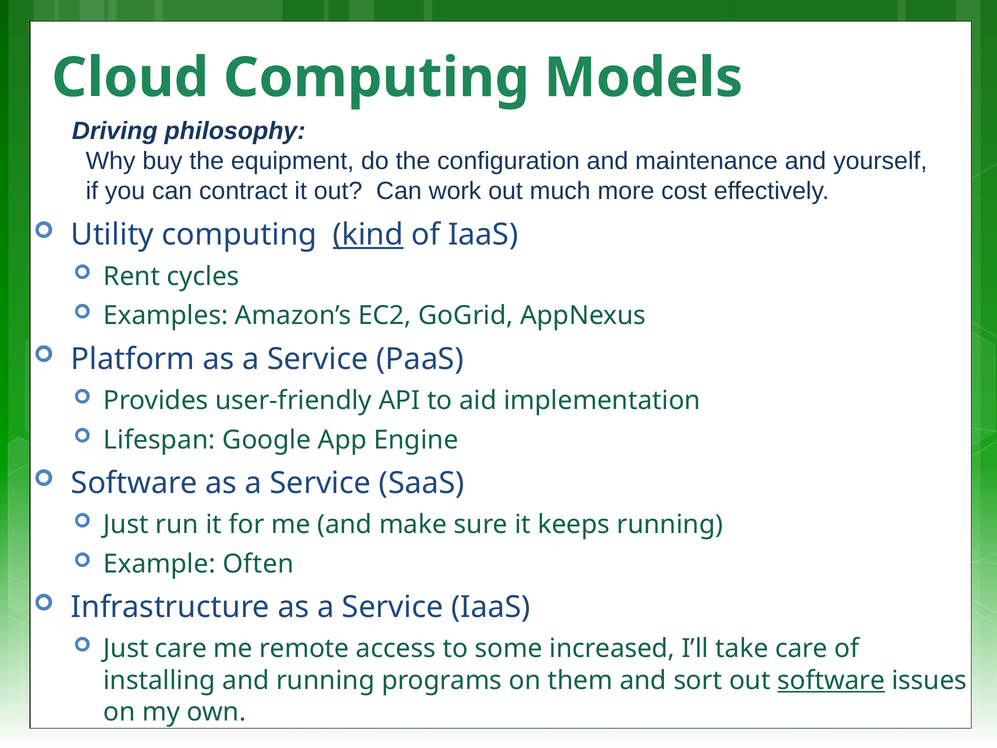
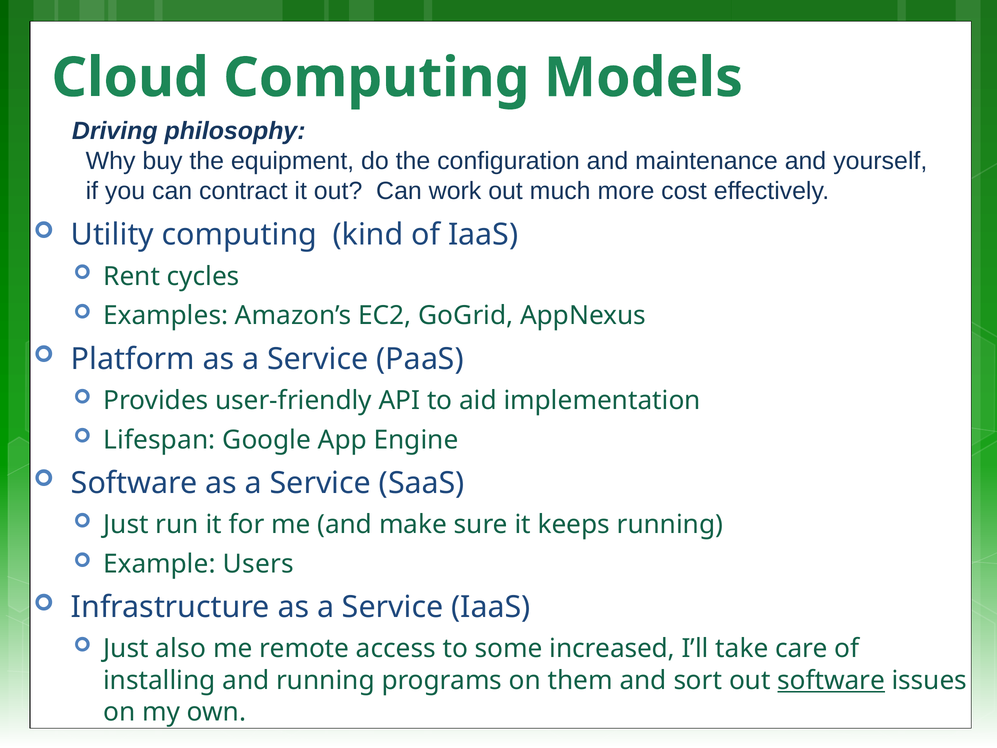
kind underline: present -> none (368, 235)
Often: Often -> Users (258, 564)
Just care: care -> also (181, 649)
